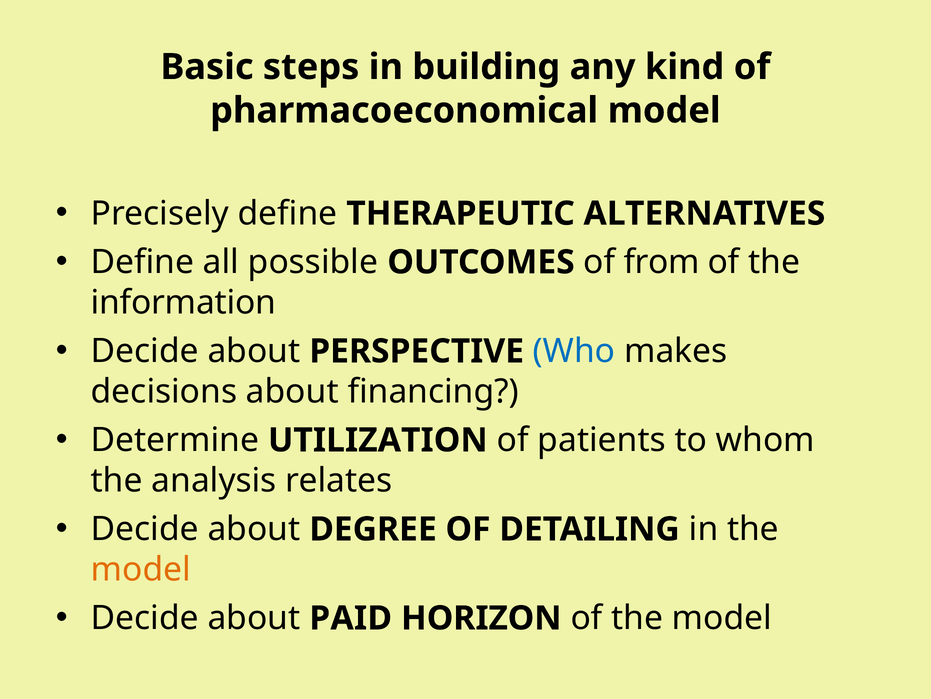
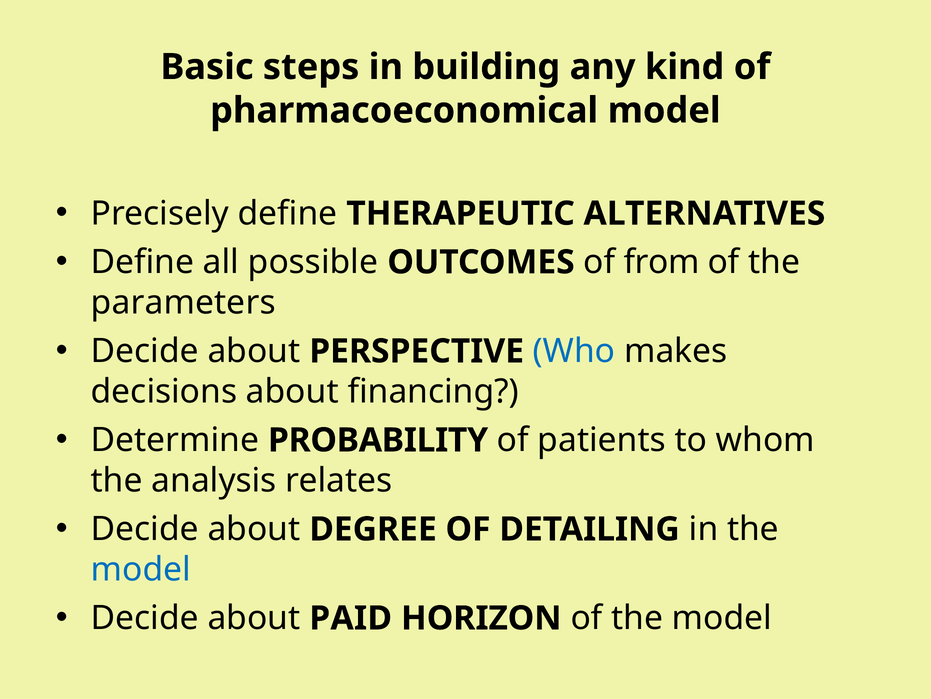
information: information -> parameters (183, 302)
UTILIZATION: UTILIZATION -> PROBABILITY (378, 440)
model colour: orange -> blue (141, 569)
